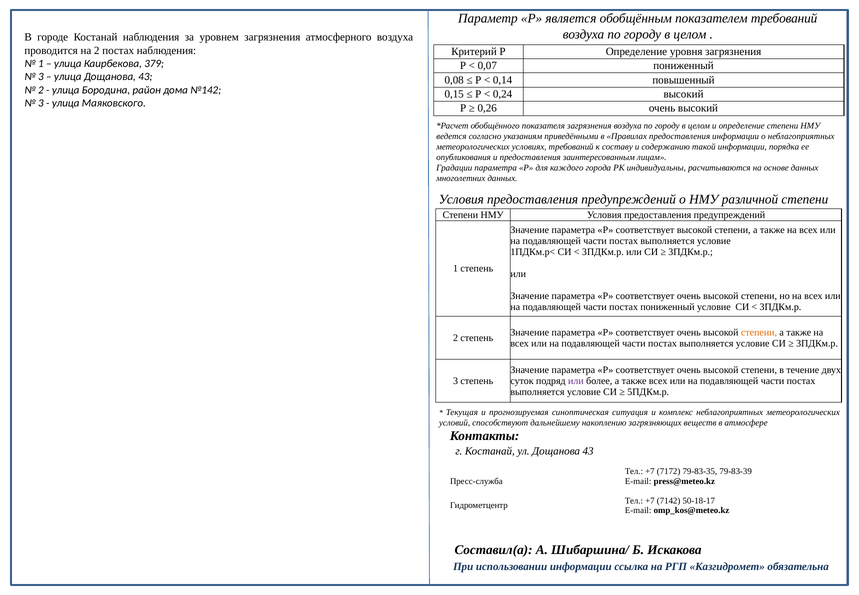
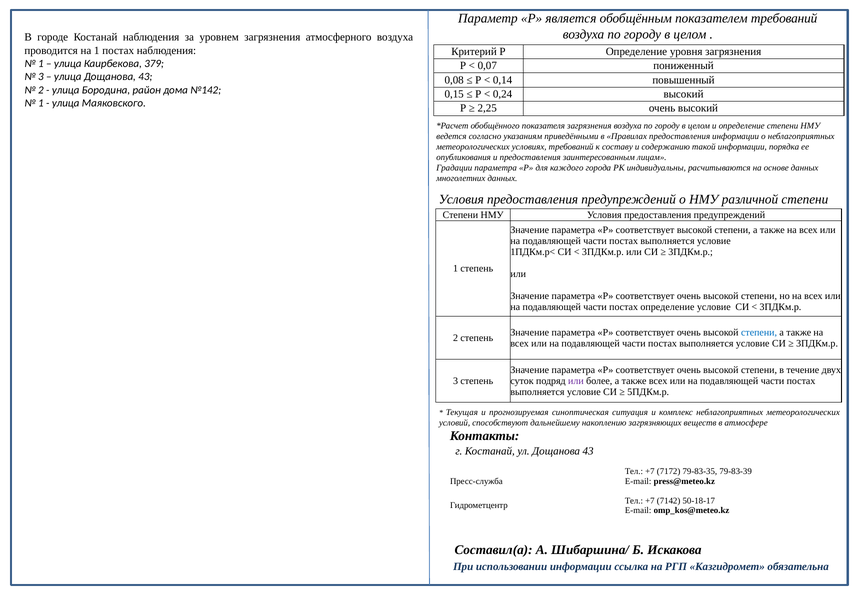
на 2: 2 -> 1 (97, 50)
3: 3 -> 1 (41, 103)
0,26: 0,26 -> 2,25 (487, 108)
постах пониженный: пониженный -> определение (667, 307)
степени colour: orange -> blue (759, 332)
